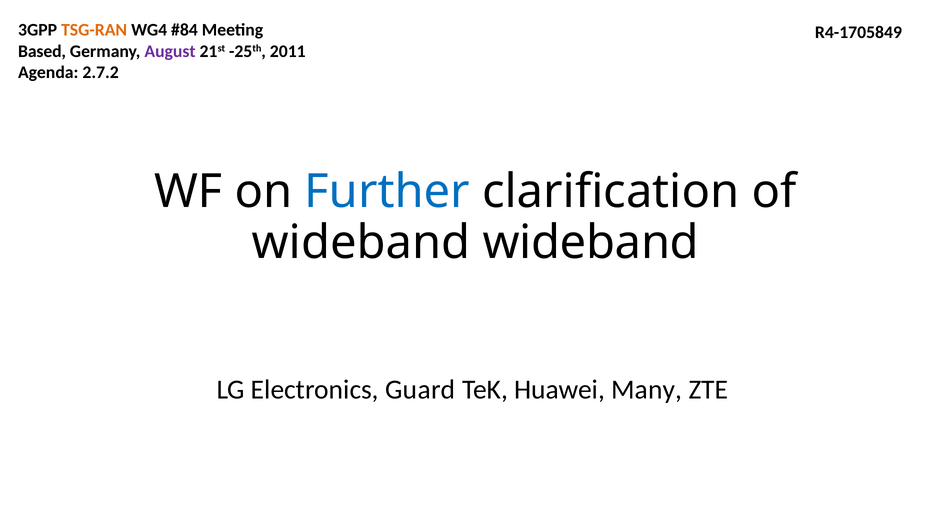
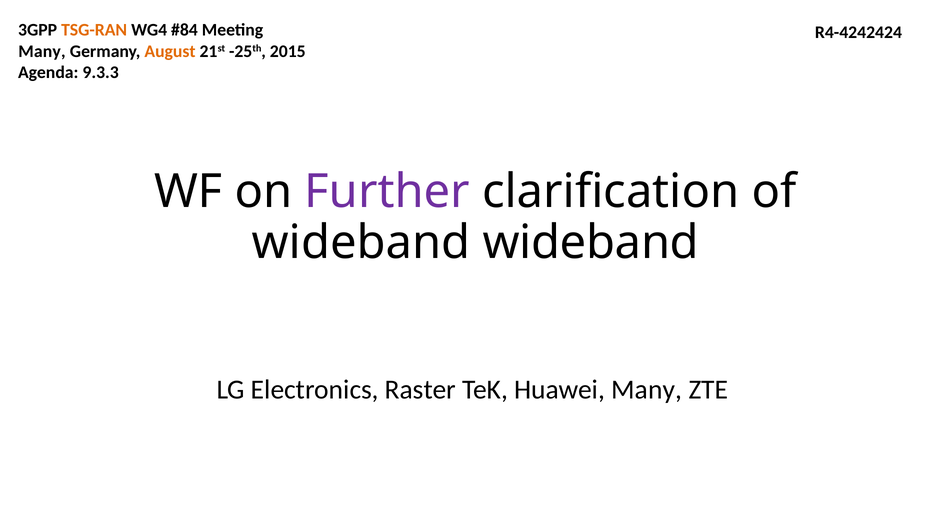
R4-1705849: R4-1705849 -> R4-4242424 (858, 32)
Based: Based -> Many (42, 51)
August colour: purple -> orange (170, 51)
2011: 2011 -> 2015 (288, 51)
2.7.2: 2.7.2 -> 9.3.3 (101, 72)
Further colour: blue -> purple (387, 191)
Guard: Guard -> Raster (420, 390)
